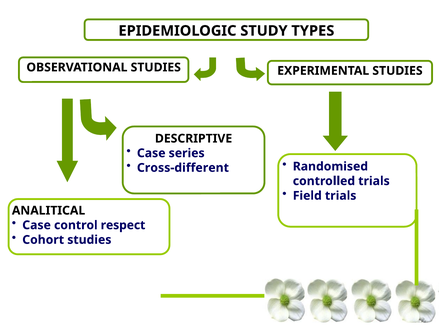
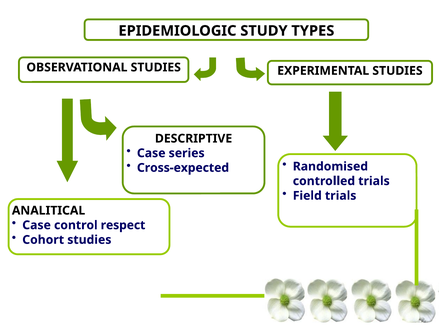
Cross-different: Cross-different -> Cross-expected (183, 168)
